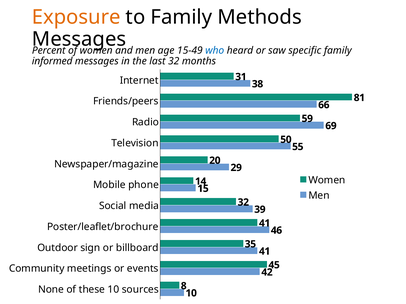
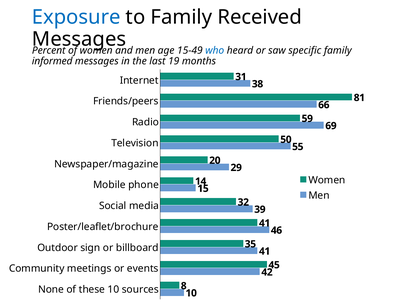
Exposure colour: orange -> blue (76, 17)
Methods: Methods -> Received (260, 17)
last 32: 32 -> 19 (174, 61)
